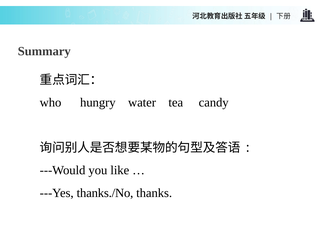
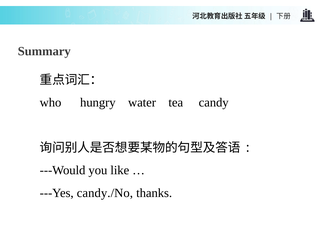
thanks./No: thanks./No -> candy./No (105, 193)
